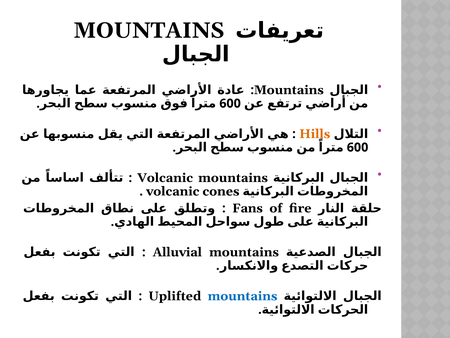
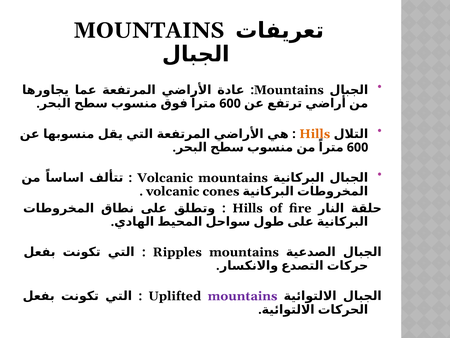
Fans: Fans -> Hills (248, 208)
Alluvial: Alluvial -> Ripples (177, 252)
mountains colour: blue -> purple (242, 296)
